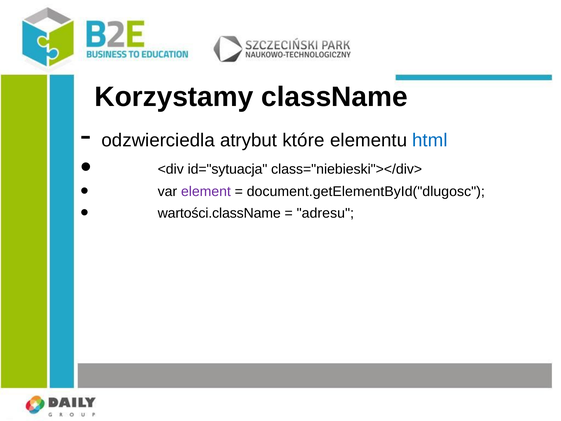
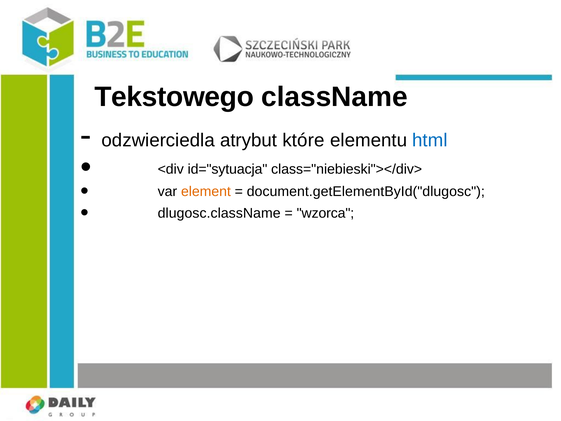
Korzystamy: Korzystamy -> Tekstowego (174, 97)
element colour: purple -> orange (206, 191)
wartości.className: wartości.className -> dlugosc.className (219, 213)
adresu: adresu -> wzorca (325, 213)
